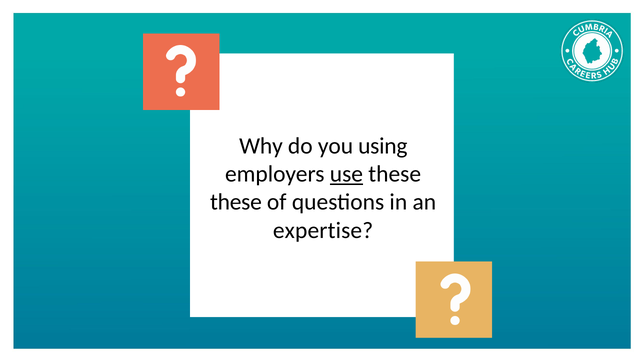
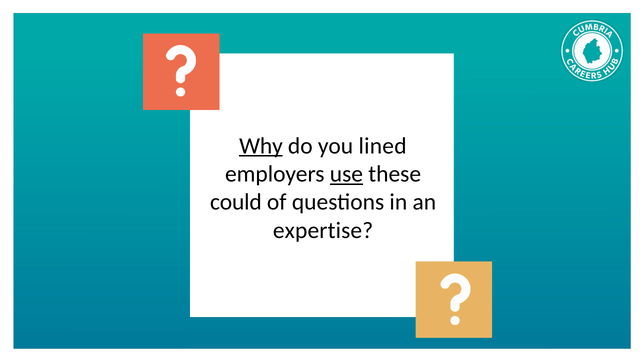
Why underline: none -> present (261, 146)
using: using -> lined (383, 146)
these: these -> could (236, 202)
